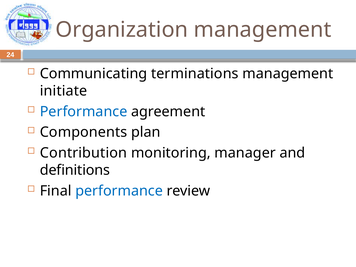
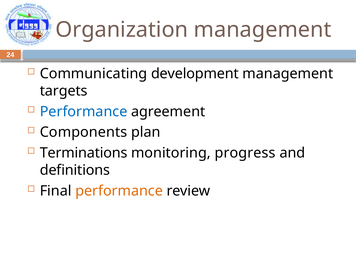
terminations: terminations -> development (195, 74)
initiate: initiate -> targets (64, 91)
Contribution: Contribution -> Terminations (84, 153)
manager: manager -> progress (245, 153)
performance colour: blue -> orange (119, 191)
